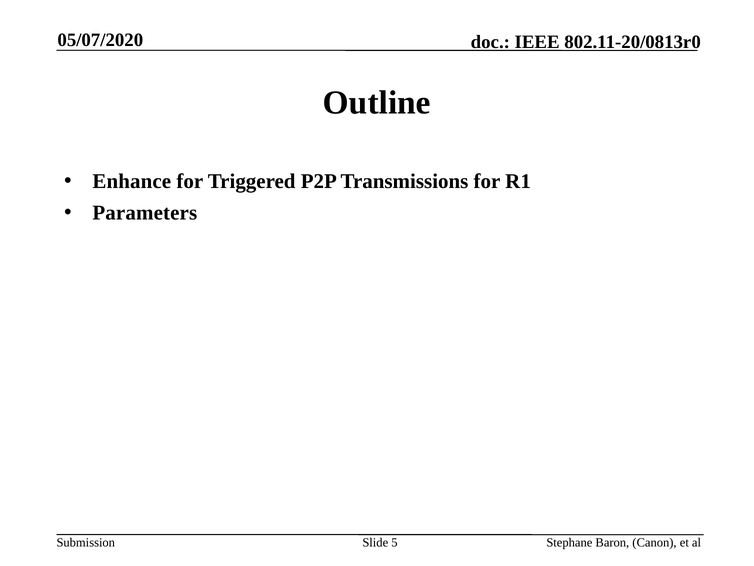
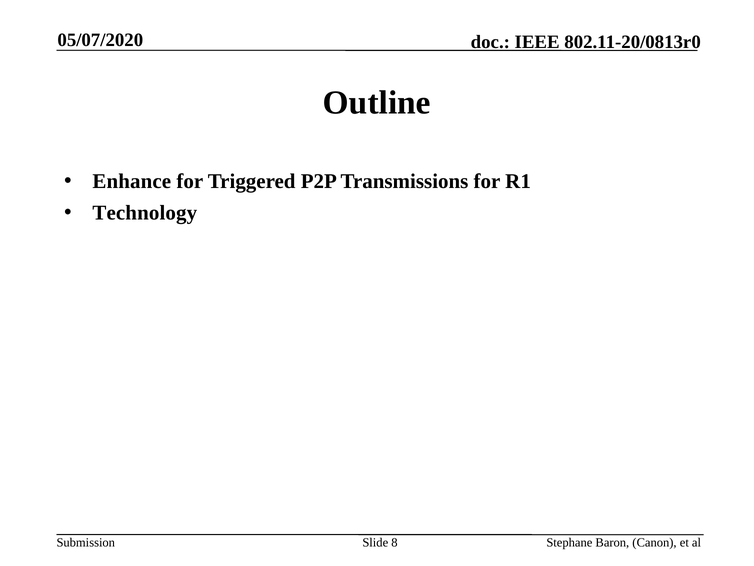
Parameters: Parameters -> Technology (145, 213)
5: 5 -> 8 (395, 542)
